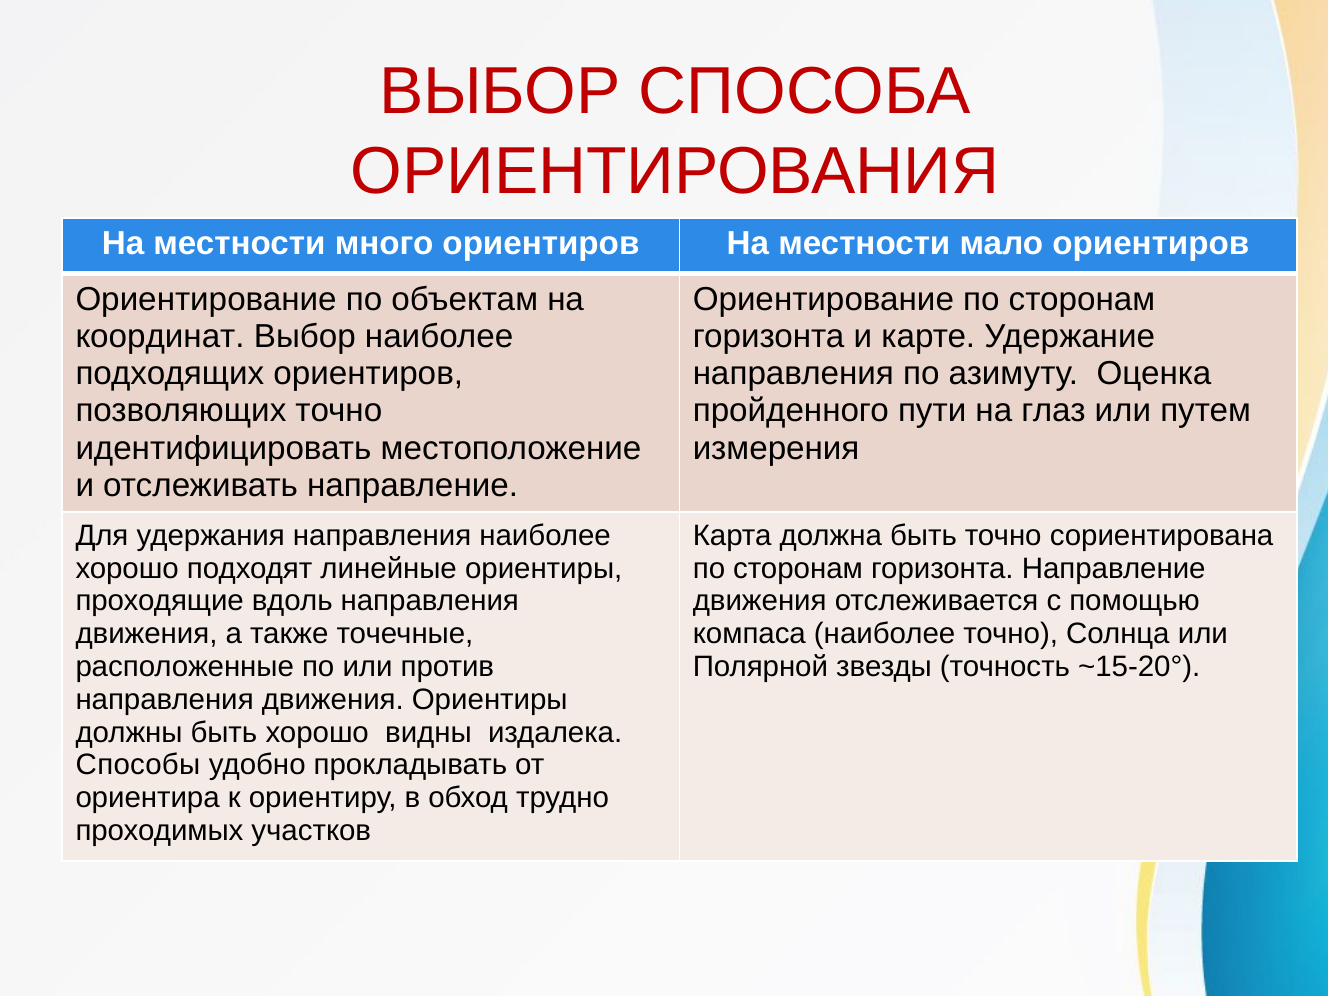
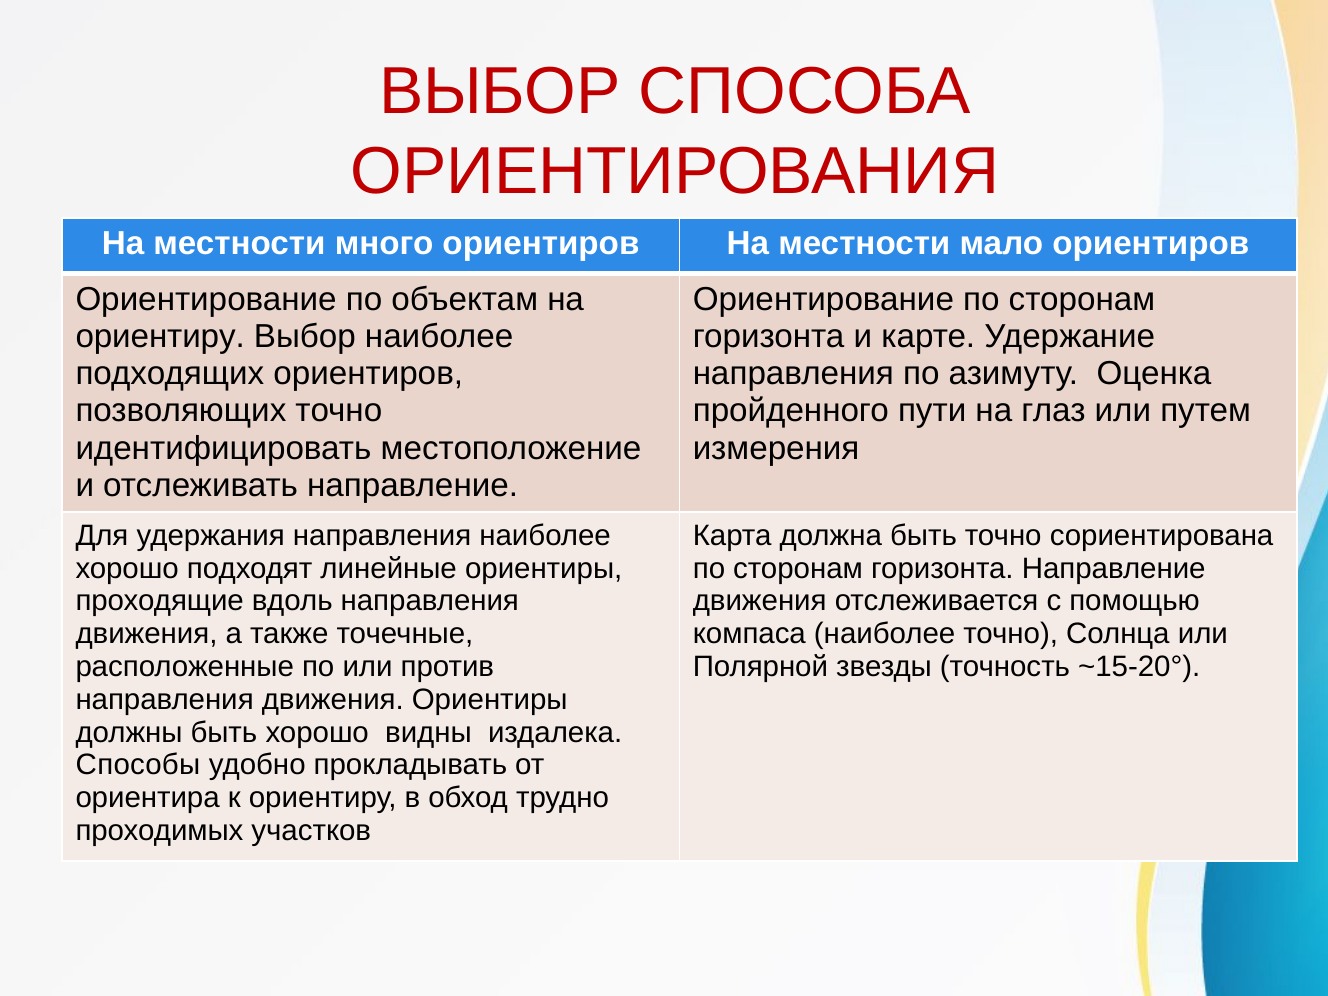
координат: координат -> ориентиру (160, 337)
